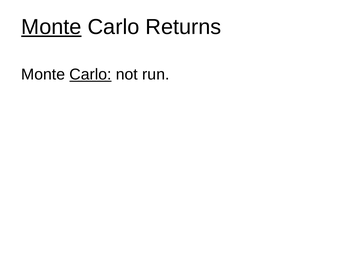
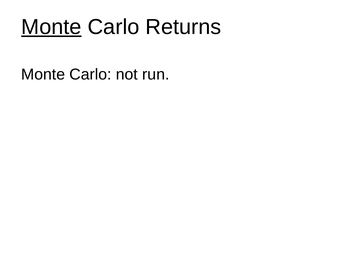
Carlo underline: present -> none (91, 74)
